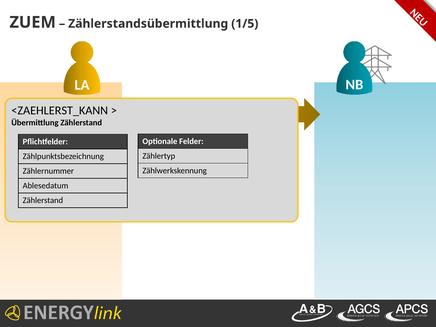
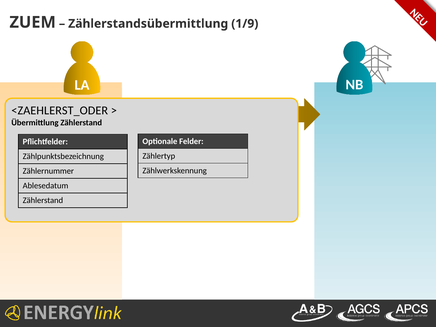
1/5: 1/5 -> 1/9 (245, 24)
<ZAEHLERST_KANN: <ZAEHLERST_KANN -> <ZAEHLERST_ODER (60, 110)
